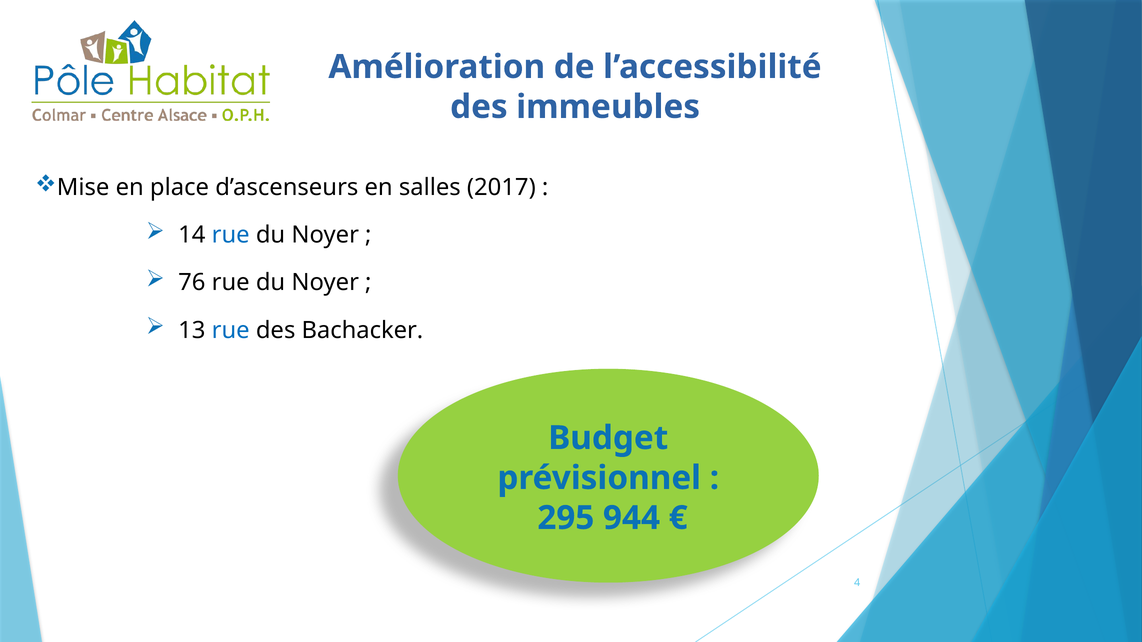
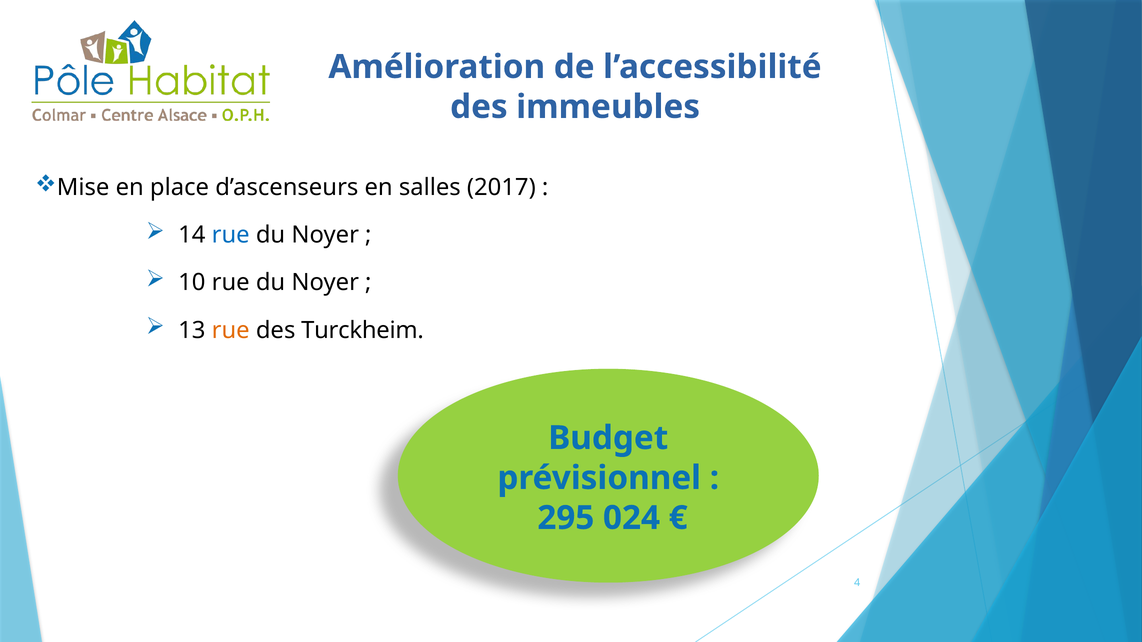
76: 76 -> 10 (192, 283)
rue colour: blue -> orange (231, 330)
Bachacker: Bachacker -> Turckheim (362, 330)
944: 944 -> 024 (631, 518)
